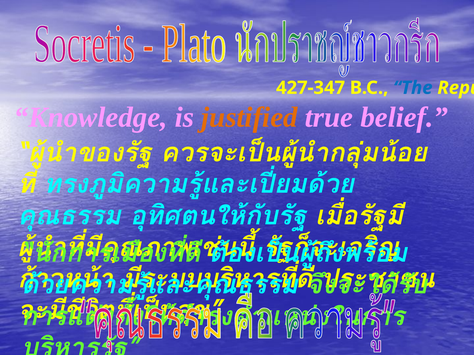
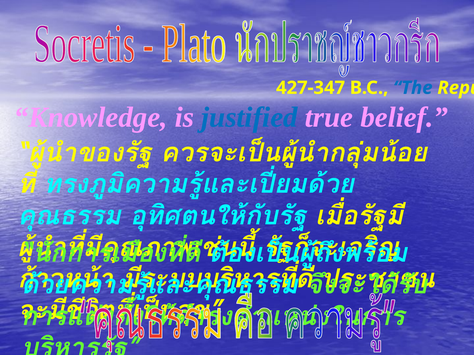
justified colour: orange -> blue (249, 117)
